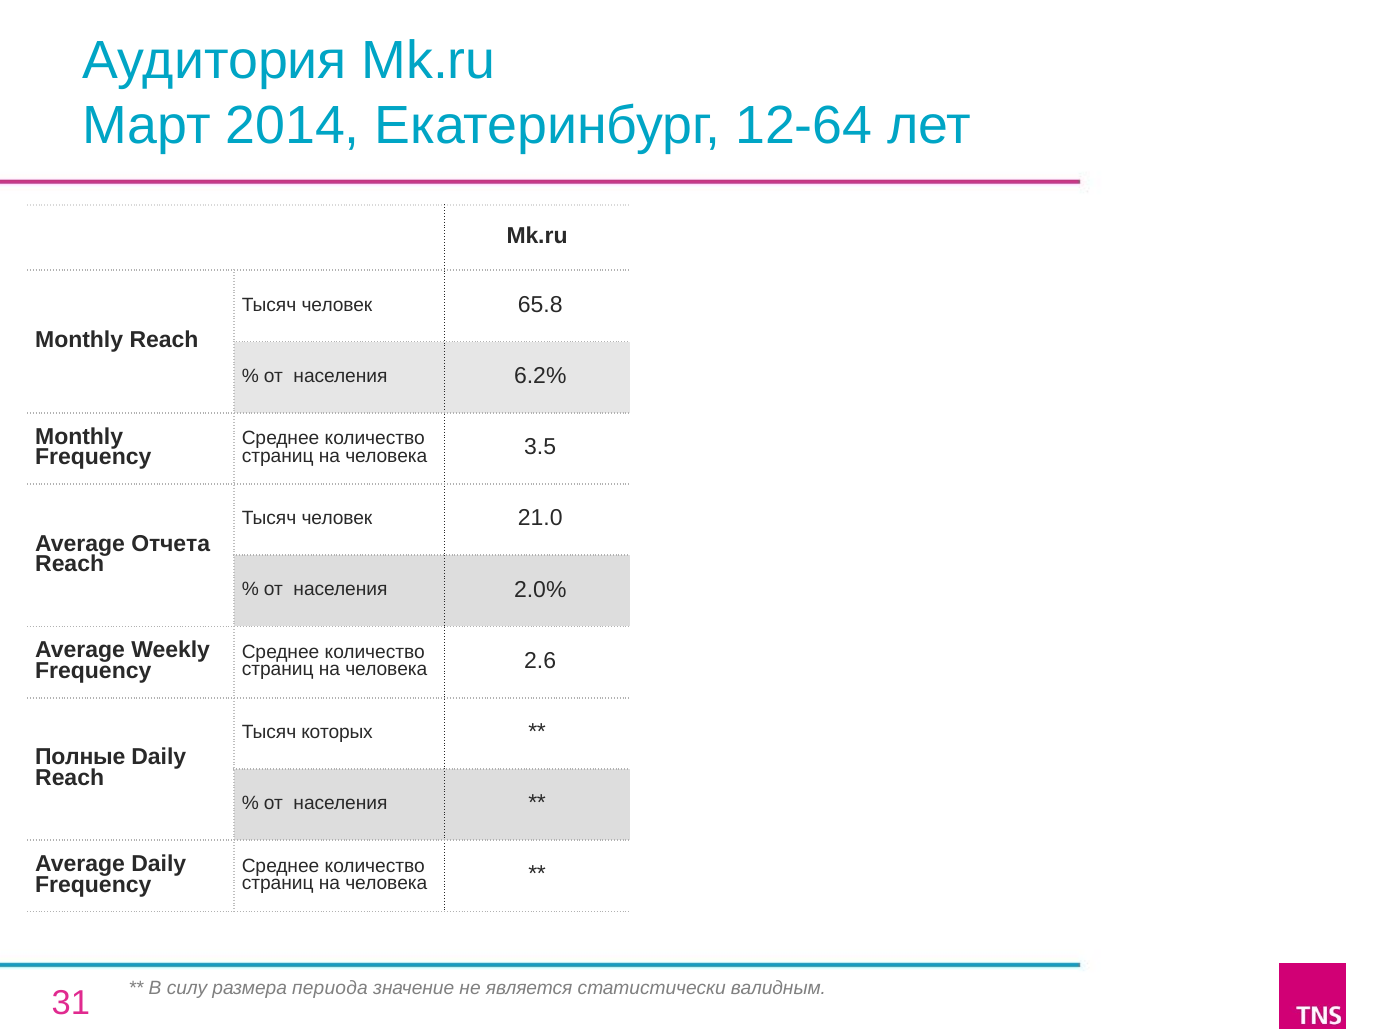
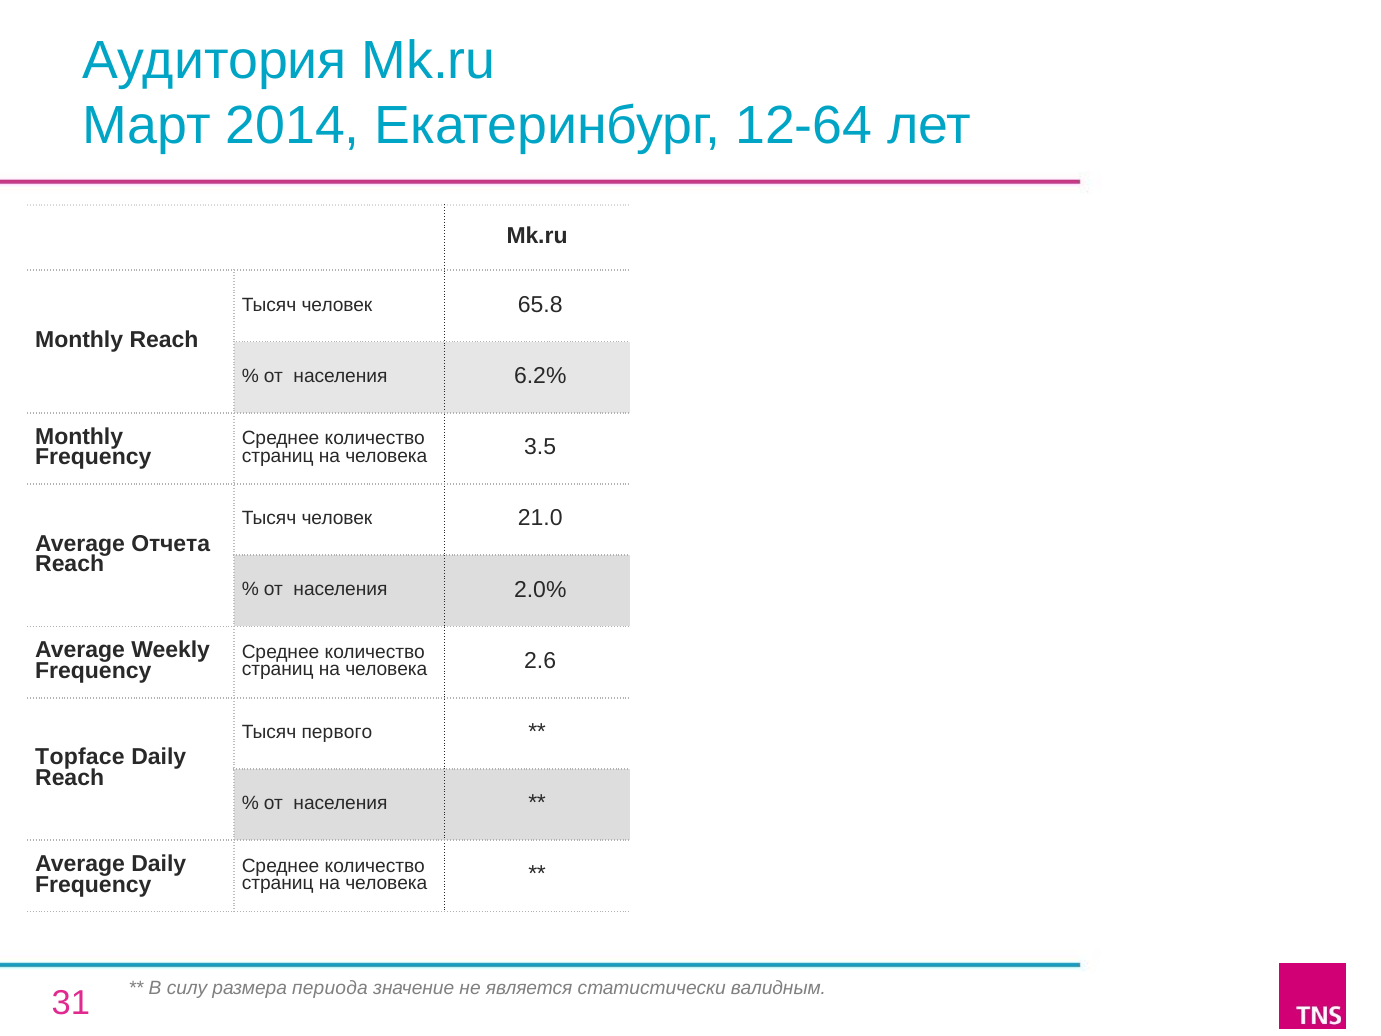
которых: которых -> первого (337, 732)
Полные: Полные -> Topface (80, 757)
